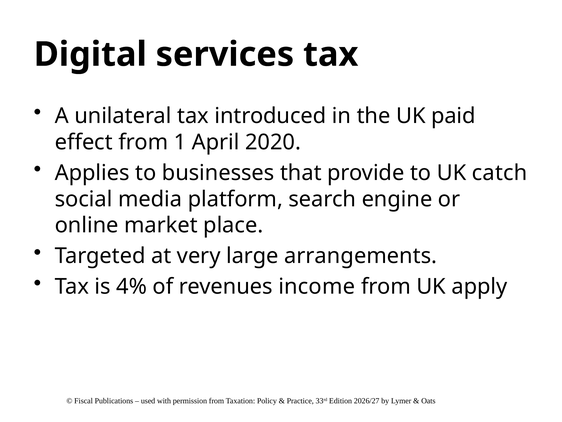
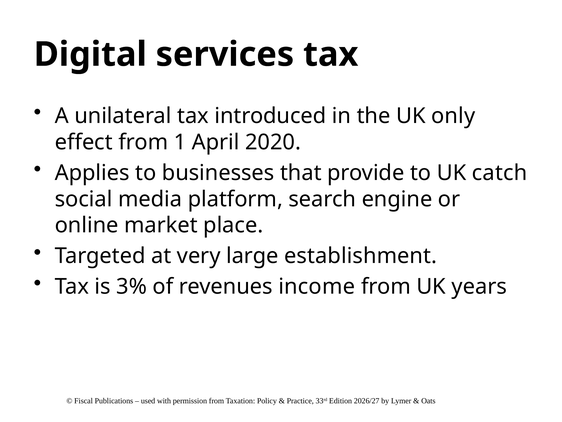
paid: paid -> only (453, 116)
arrangements: arrangements -> establishment (361, 256)
4%: 4% -> 3% (132, 286)
apply: apply -> years (479, 286)
